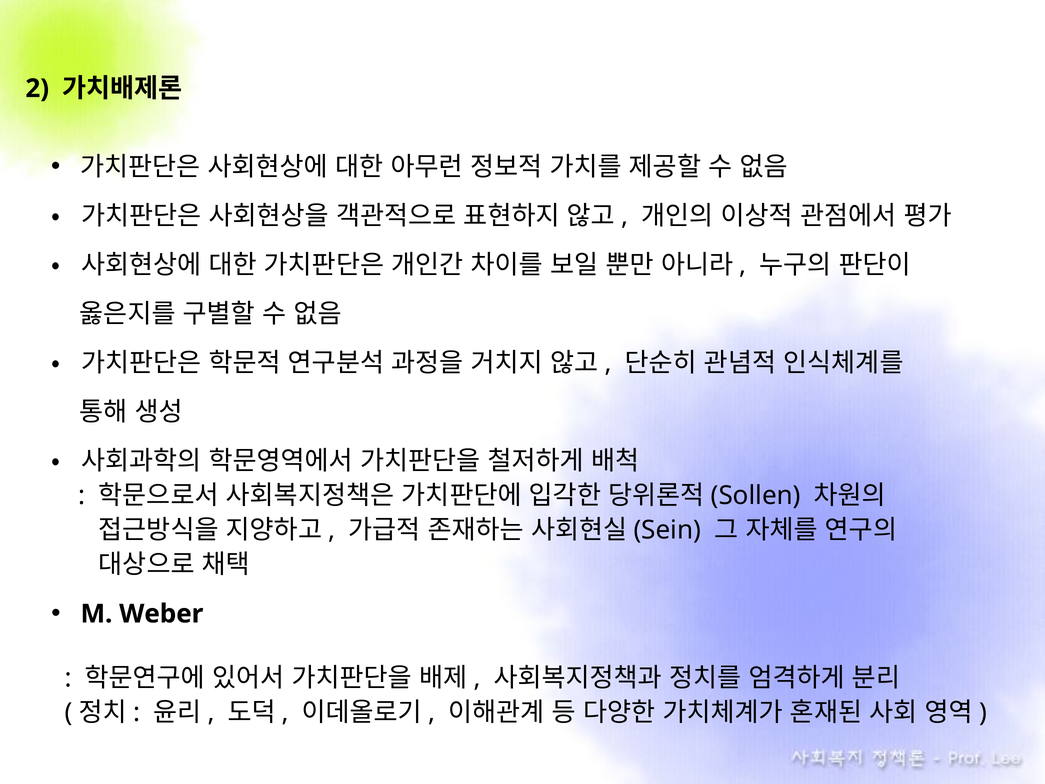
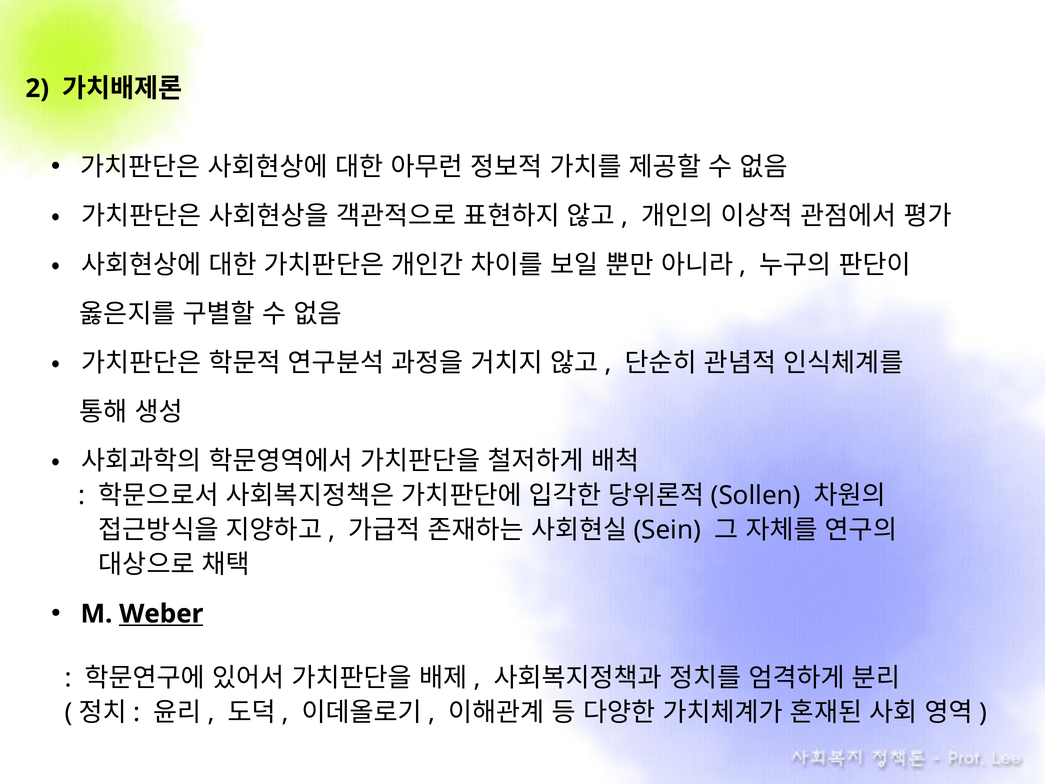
Weber underline: none -> present (161, 614)
